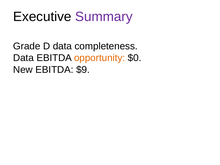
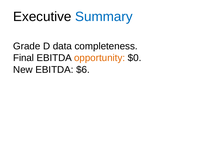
Summary colour: purple -> blue (104, 17)
Data: Data -> Final (24, 58)
$9: $9 -> $6 (83, 70)
